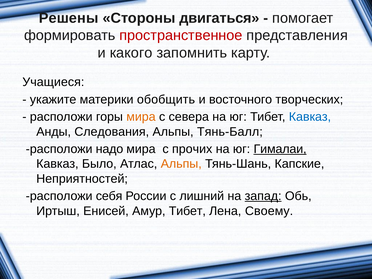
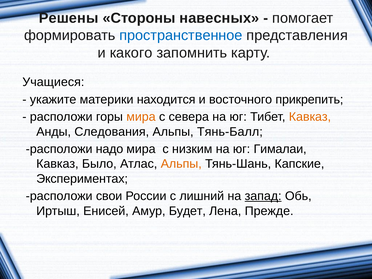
двигаться: двигаться -> навесных (219, 18)
пространственное colour: red -> blue (181, 35)
обобщить: обобщить -> находится (166, 99)
творческих: творческих -> прикрепить (309, 99)
Кавказ colour: blue -> orange (310, 117)
прочих: прочих -> низким (192, 149)
Гималаи underline: present -> none (280, 149)
Неприятностей: Неприятностей -> Экспериментах (82, 179)
себя: себя -> свои (109, 196)
Амур Тибет: Тибет -> Будет (187, 211)
Своему: Своему -> Прежде (269, 211)
